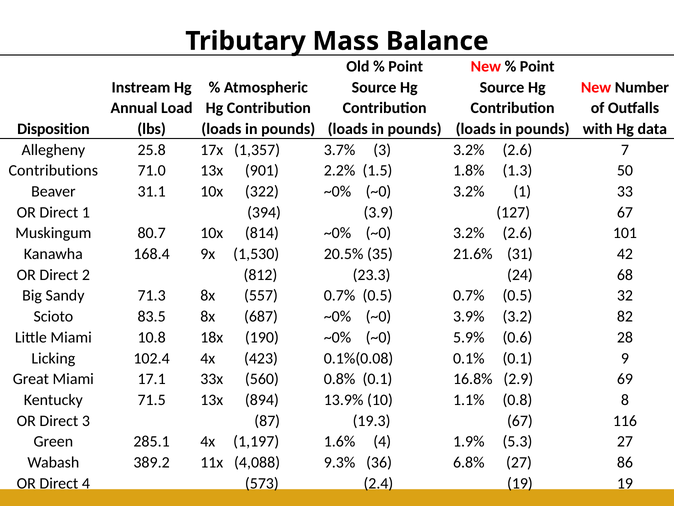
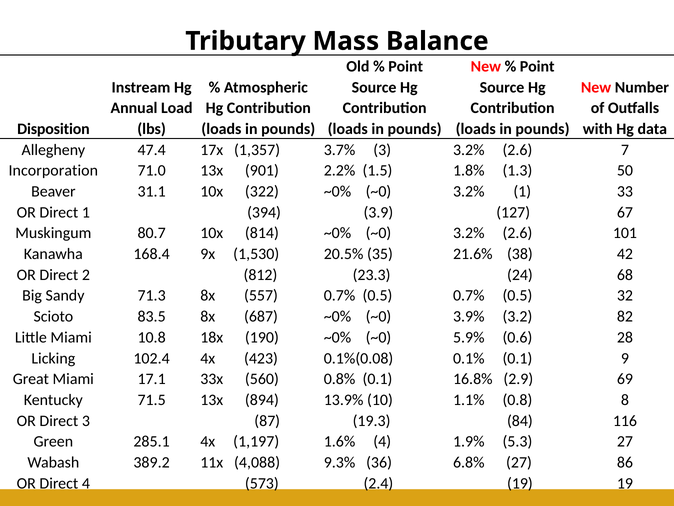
25.8: 25.8 -> 47.4 (152, 150)
Contributions: Contributions -> Incorporation (53, 170)
31: 31 -> 38 (520, 254)
19.3 67: 67 -> 84 (520, 420)
